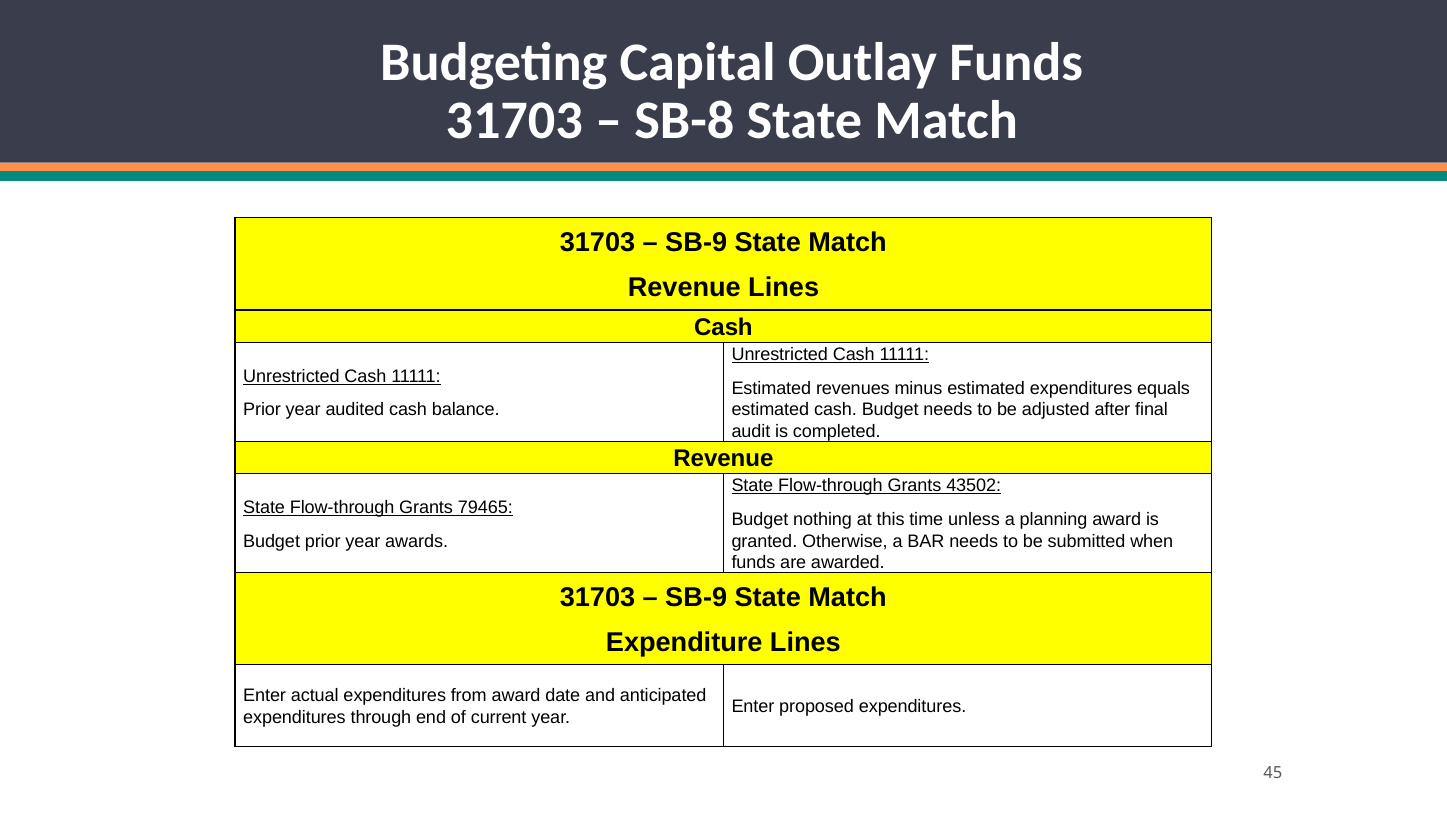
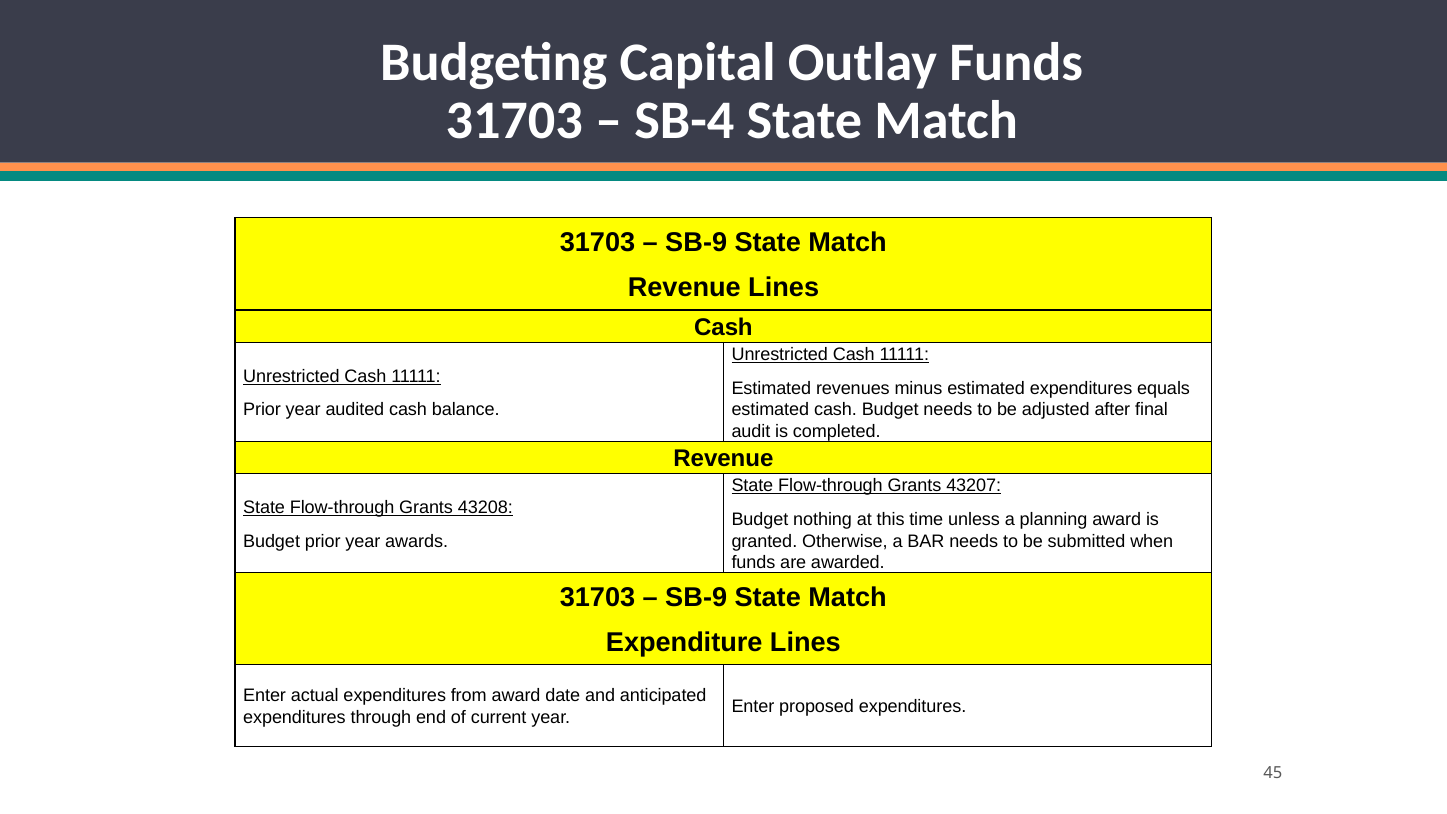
SB-8: SB-8 -> SB-4 (684, 121)
43502: 43502 -> 43207 (974, 486)
79465: 79465 -> 43208 (485, 507)
